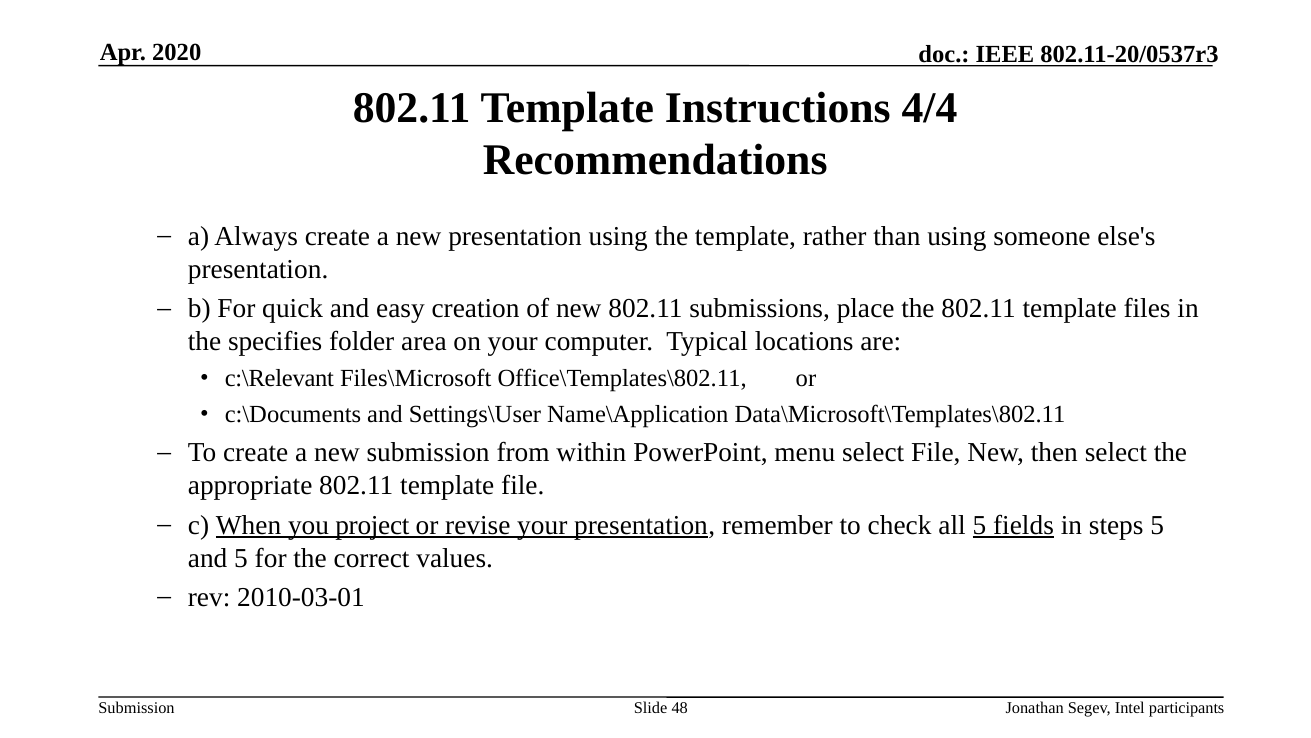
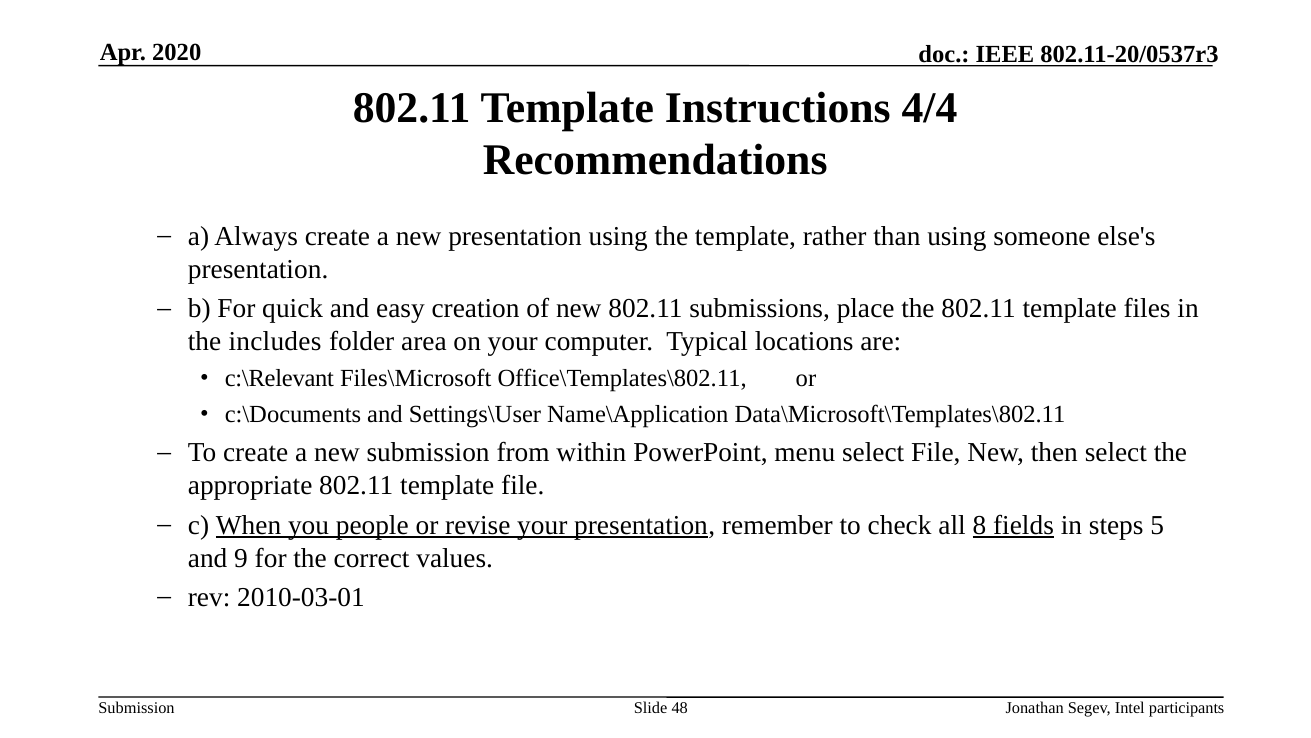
specifies: specifies -> includes (275, 341)
project: project -> people (372, 525)
all 5: 5 -> 8 (980, 525)
and 5: 5 -> 9 (241, 558)
